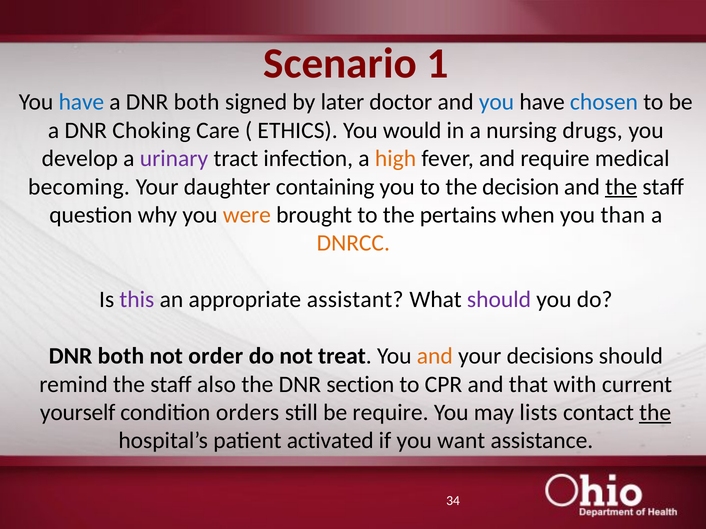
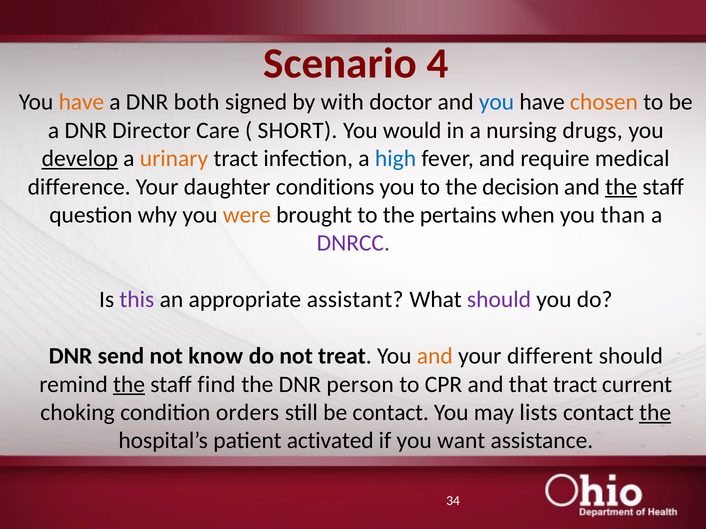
1: 1 -> 4 (438, 64)
have colour: blue -> orange (81, 102)
later: later -> with (342, 102)
chosen colour: blue -> orange (604, 102)
Choking: Choking -> Director (152, 130)
ETHICS: ETHICS -> SHORT (297, 130)
develop underline: none -> present (80, 159)
urinary colour: purple -> orange (174, 159)
high colour: orange -> blue (396, 159)
becoming: becoming -> difference (79, 187)
containing: containing -> conditions (325, 187)
DNRCC colour: orange -> purple (353, 243)
both: both -> send (121, 356)
order: order -> know (216, 356)
decisions: decisions -> different (550, 356)
the underline: none -> present (129, 385)
also: also -> find (216, 385)
section: section -> person (360, 385)
that with: with -> tract (575, 385)
yourself: yourself -> choking (78, 413)
be require: require -> contact (391, 413)
